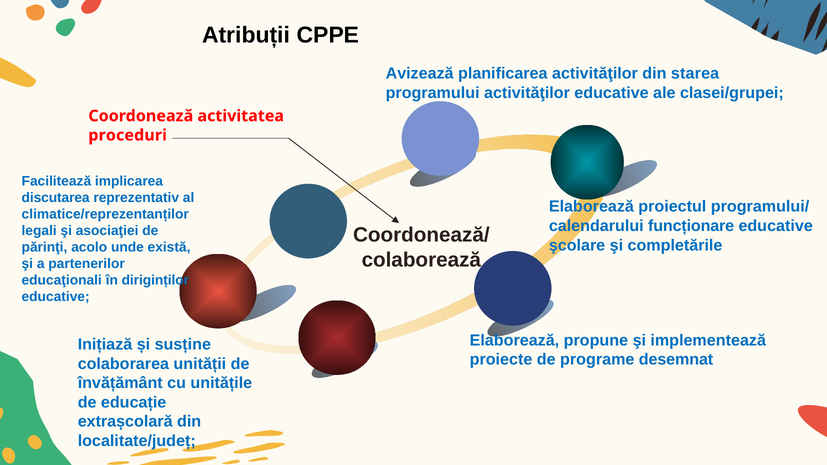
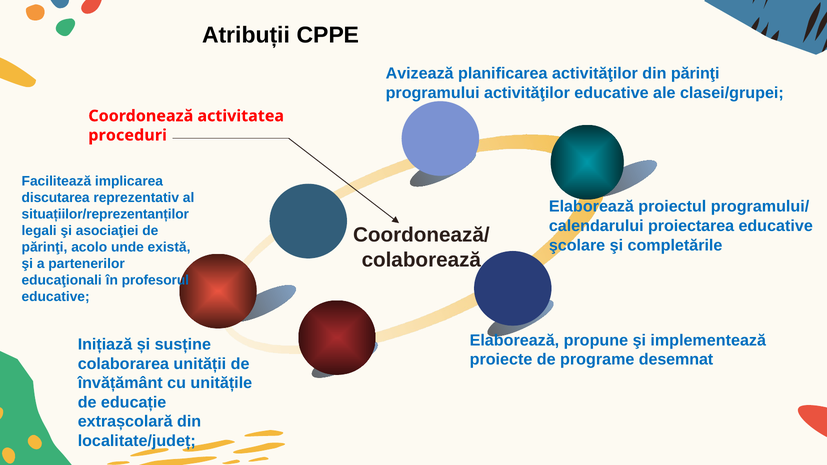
din starea: starea -> părinţi (695, 73)
climatice/reprezentanților: climatice/reprezentanților -> situațiilor/reprezentanților (105, 214)
funcționare: funcționare -> proiectarea (691, 226)
diriginților: diriginților -> profesorul (155, 280)
